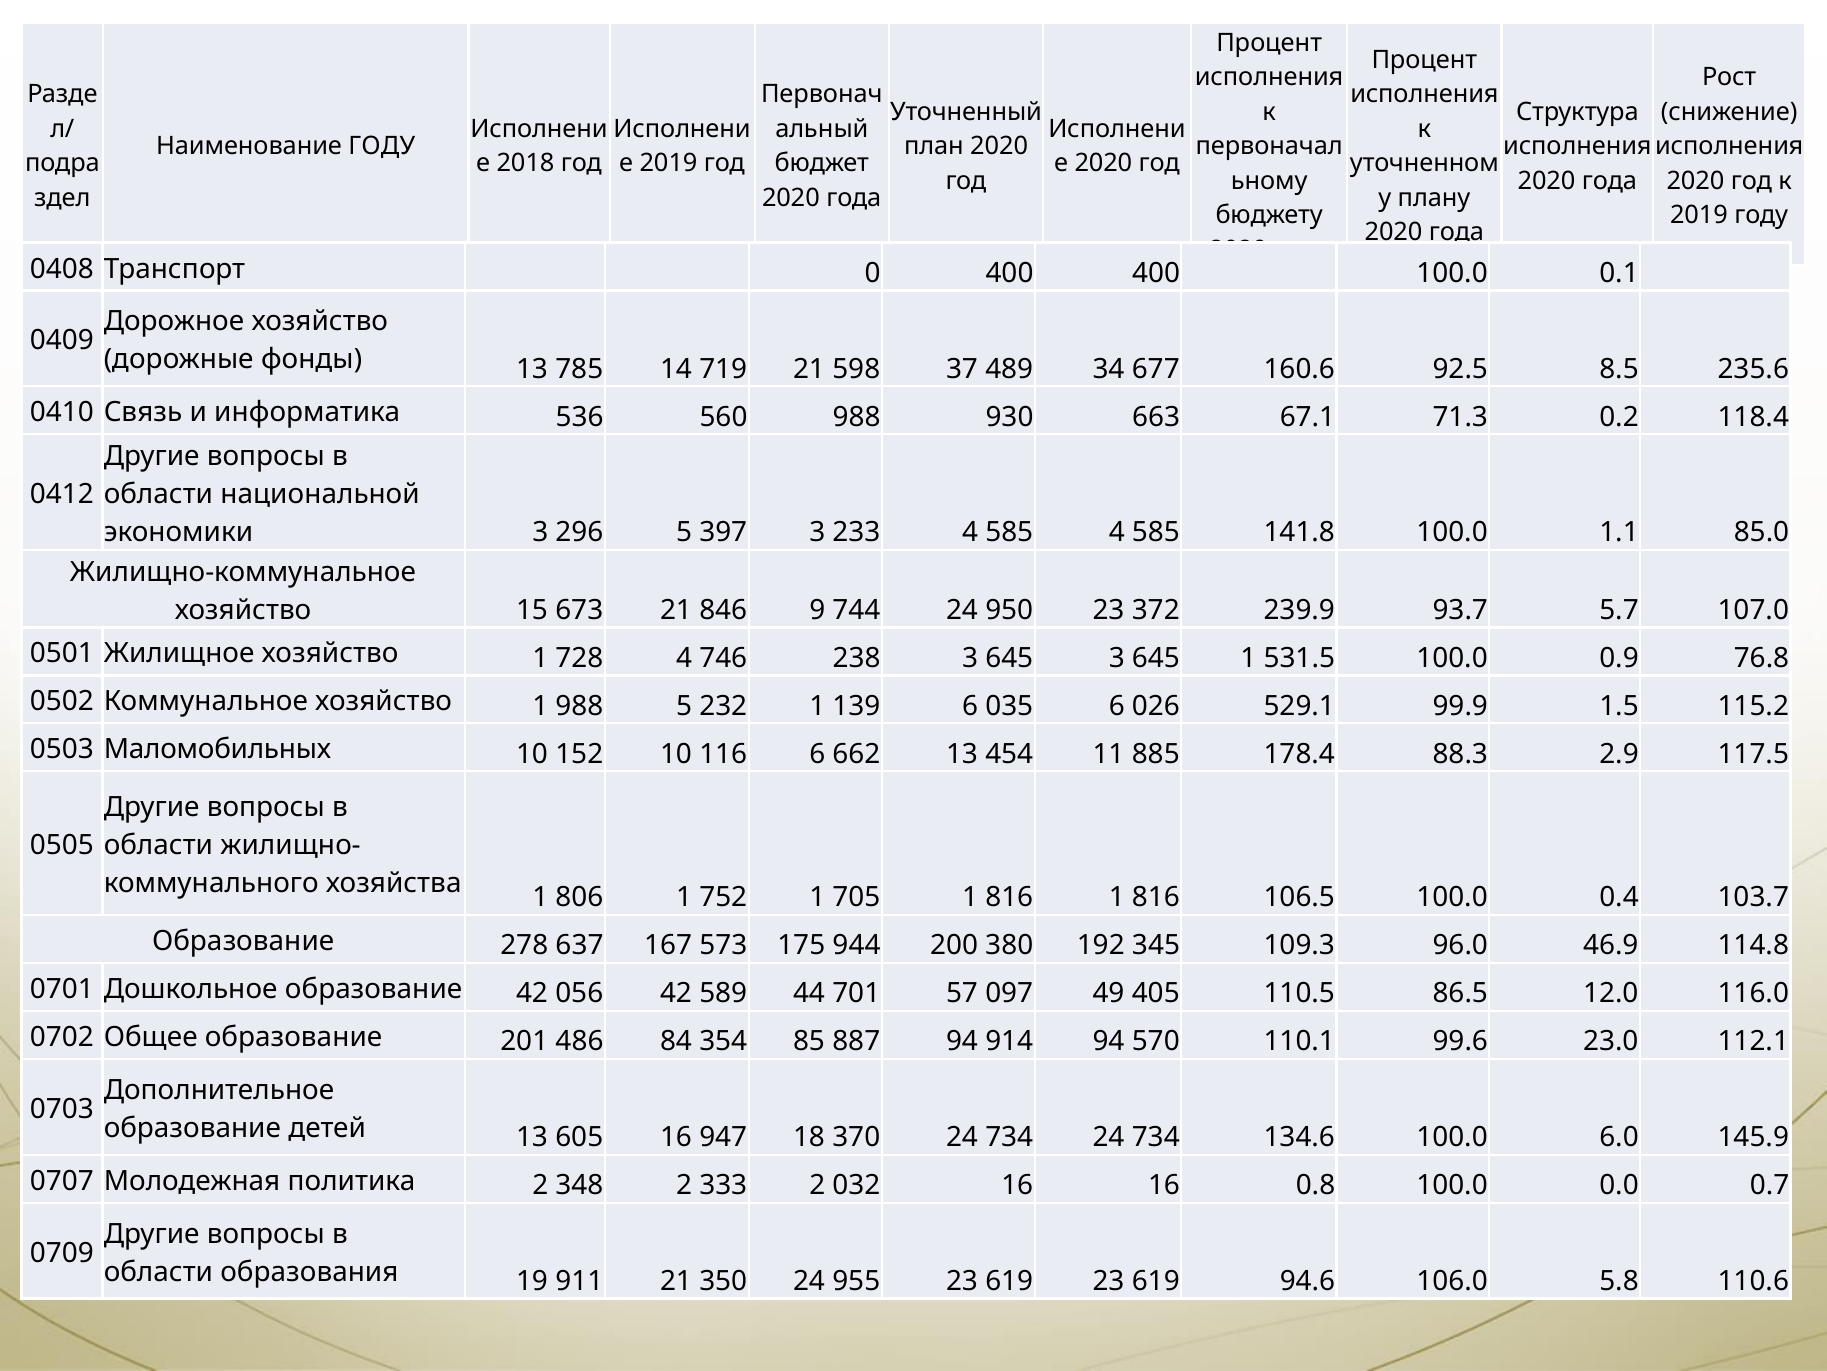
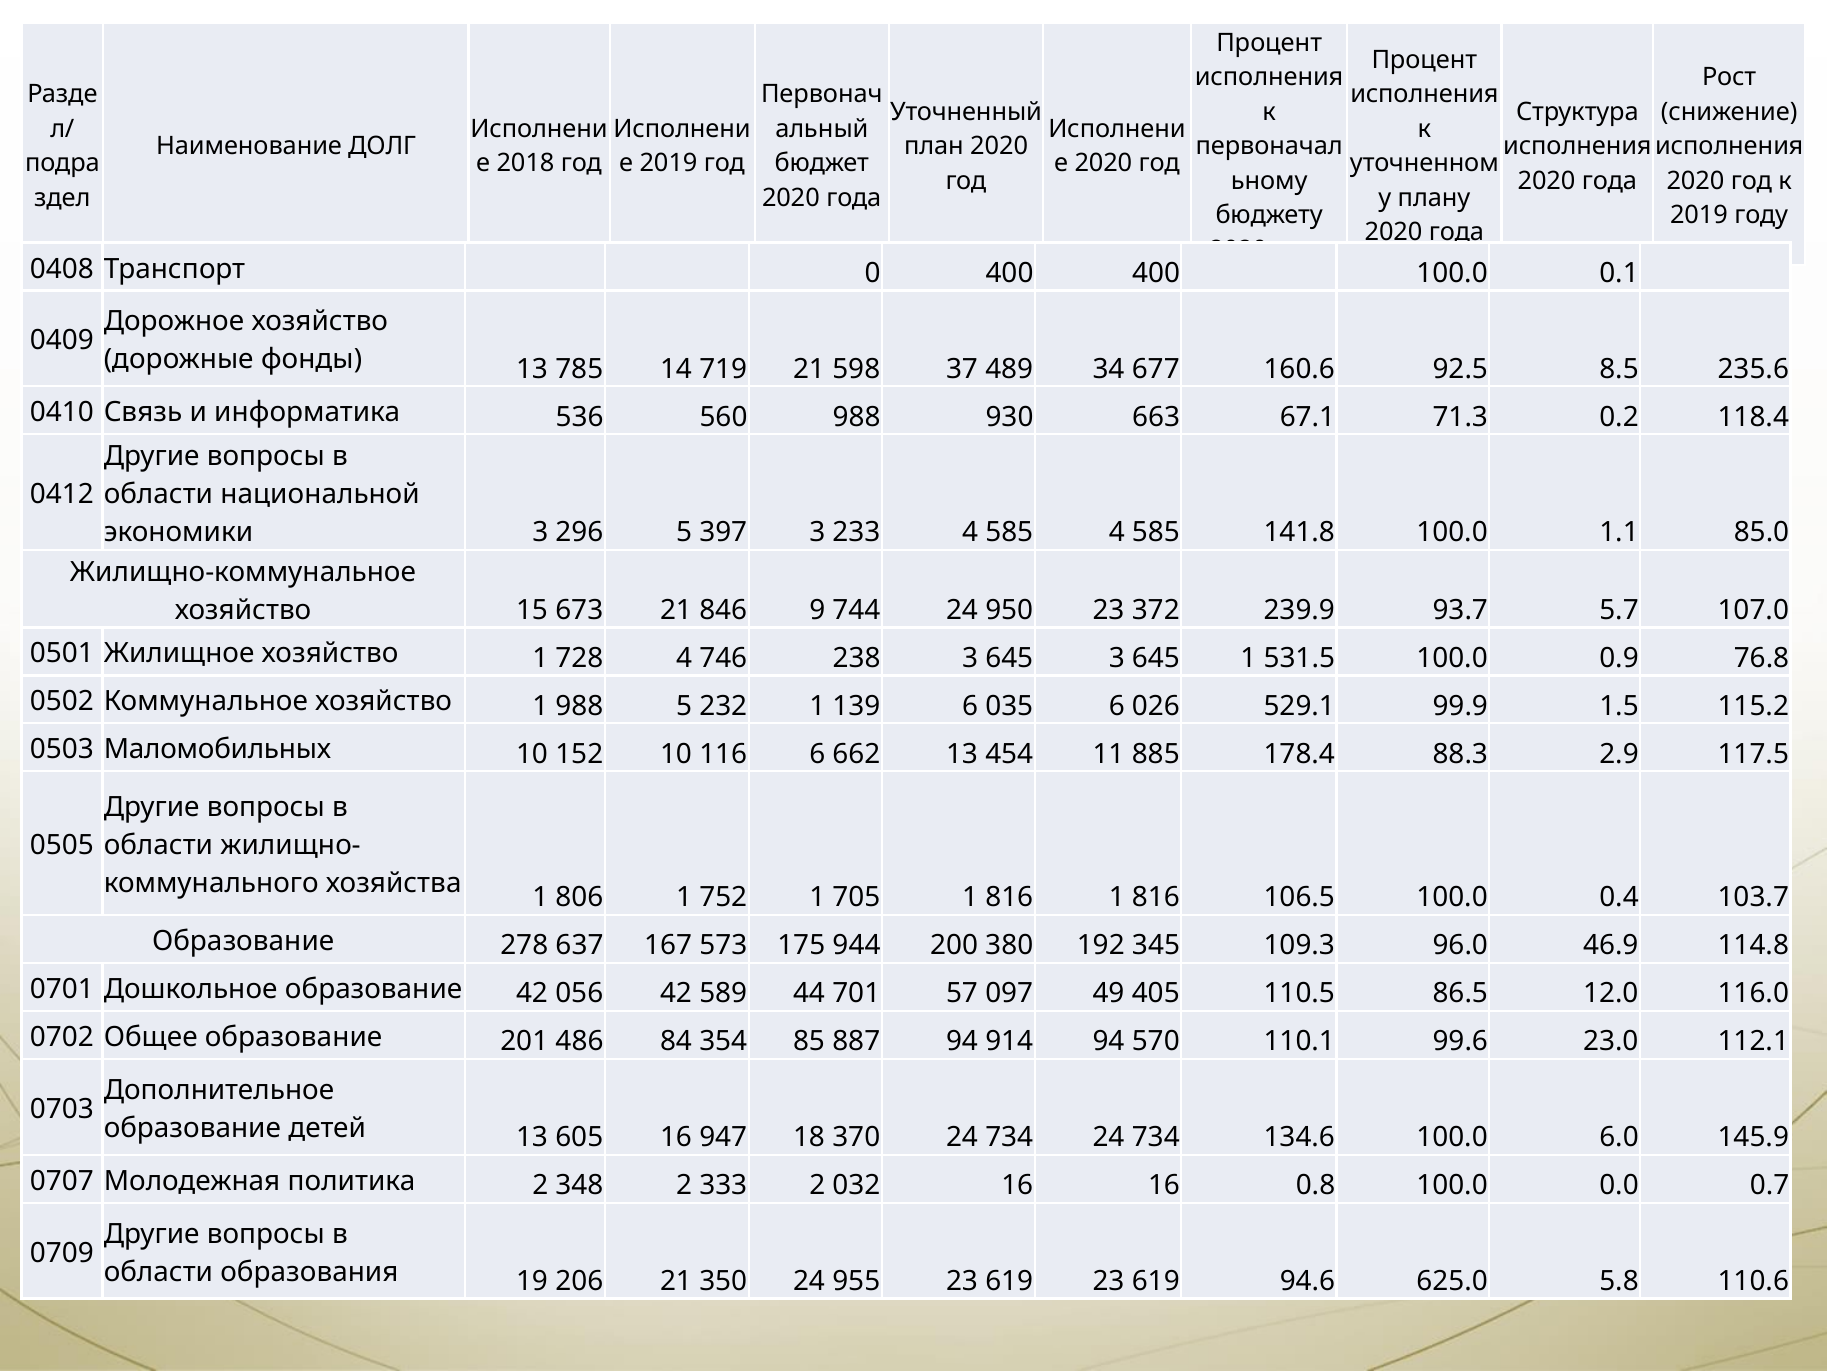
Наименование ГОДУ: ГОДУ -> ДОЛГ (382, 146)
911: 911 -> 206 (579, 1280)
106.0: 106.0 -> 625.0 (1452, 1280)
